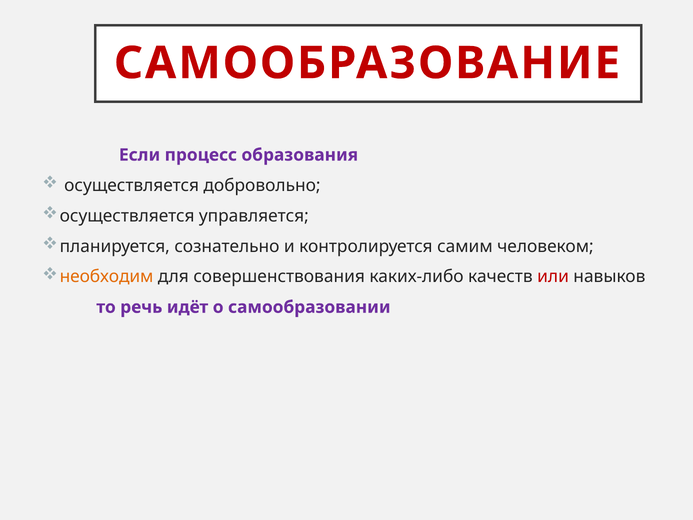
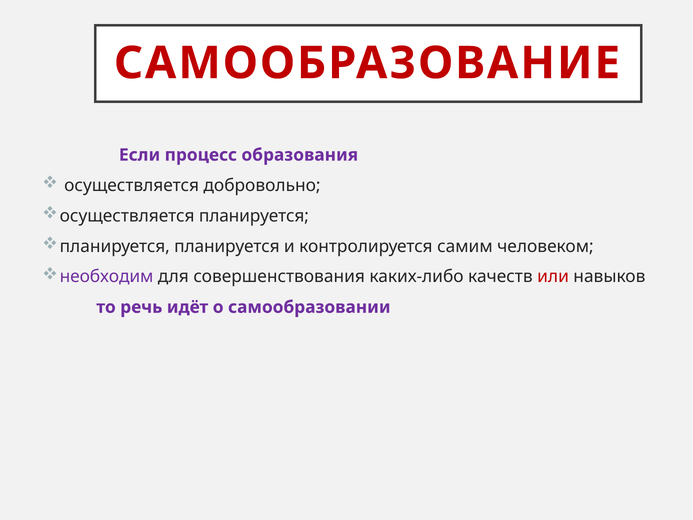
осуществляется управляется: управляется -> планируется (254, 216)
планируется сознательно: сознательно -> планируется (227, 246)
необходим colour: orange -> purple (107, 277)
